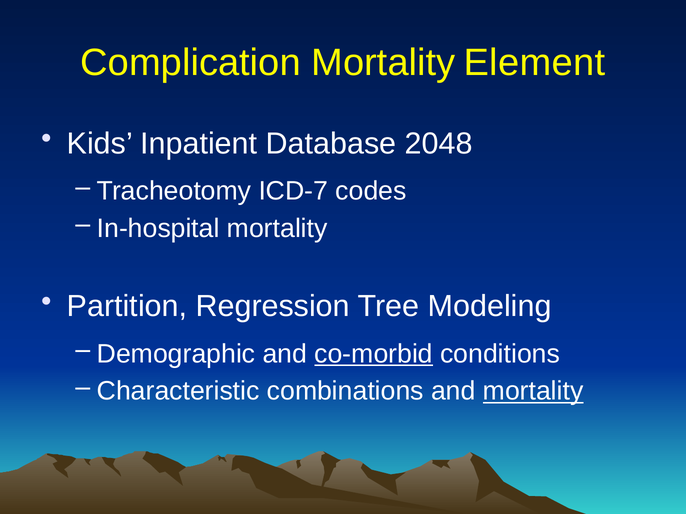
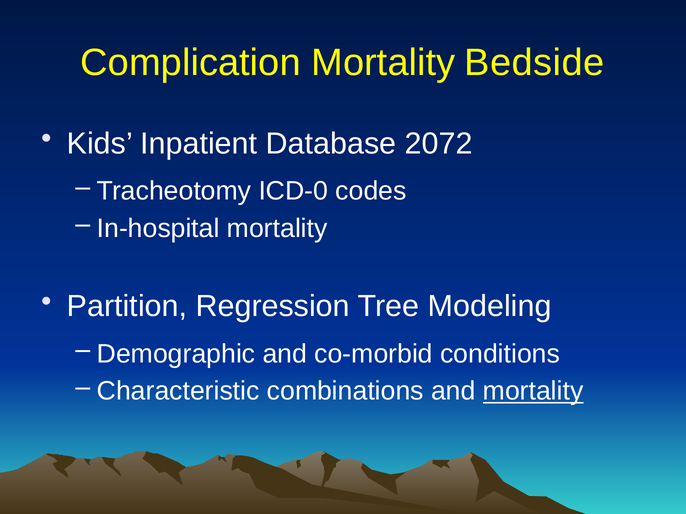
Element: Element -> Bedside (534, 63)
2048: 2048 -> 2072 (439, 144)
ICD-7: ICD-7 -> ICD-0 (293, 191)
co-morbid underline: present -> none (374, 354)
